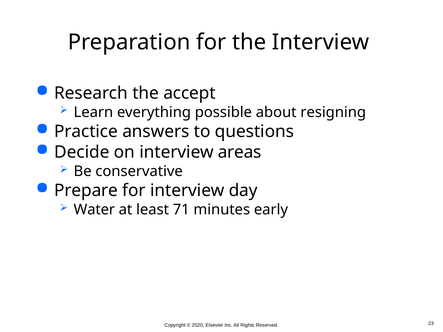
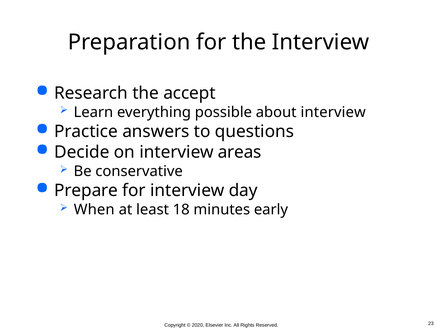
about resigning: resigning -> interview (333, 112)
Water: Water -> When (94, 210)
71: 71 -> 18 (181, 210)
